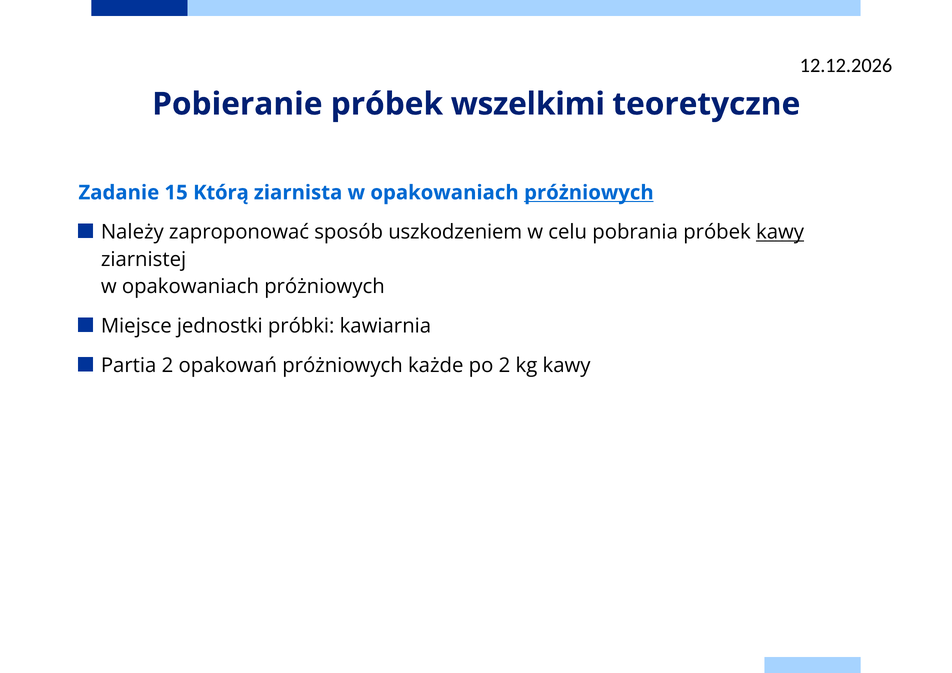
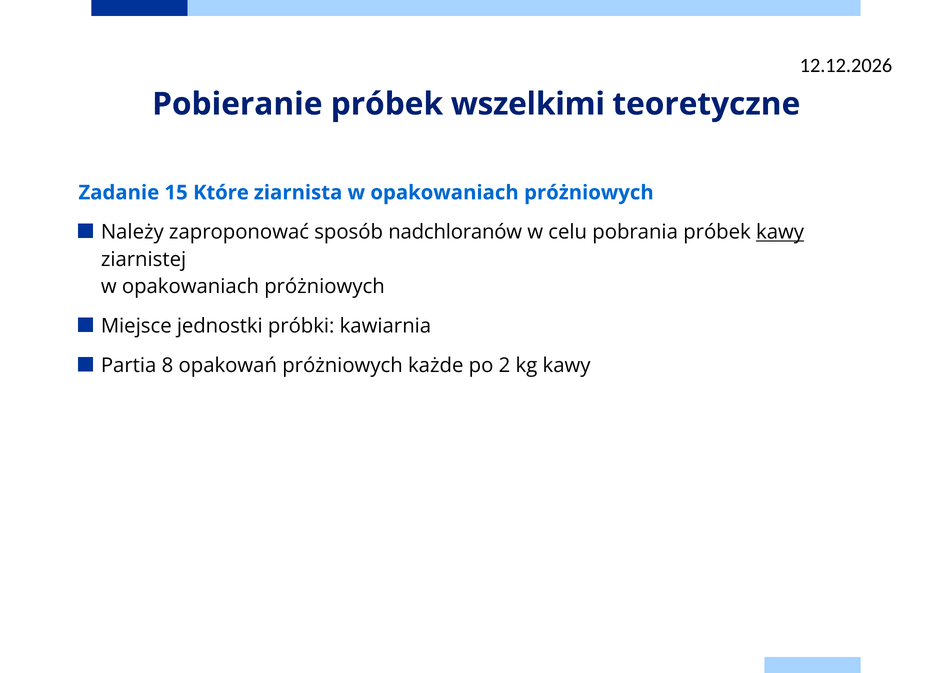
Którą: Którą -> Które (221, 193)
próżniowych underline: present -> none (589, 193)
uszkodzeniem: uszkodzeniem -> nadchloranów (455, 232)
Partia 2: 2 -> 8 (167, 366)
